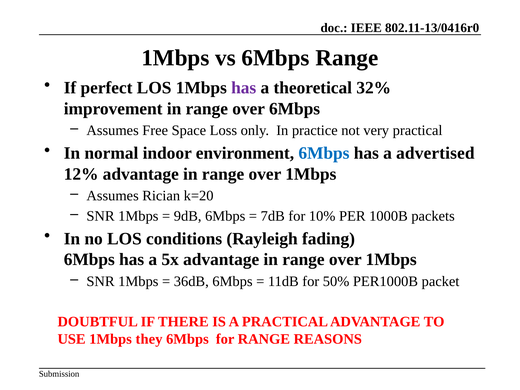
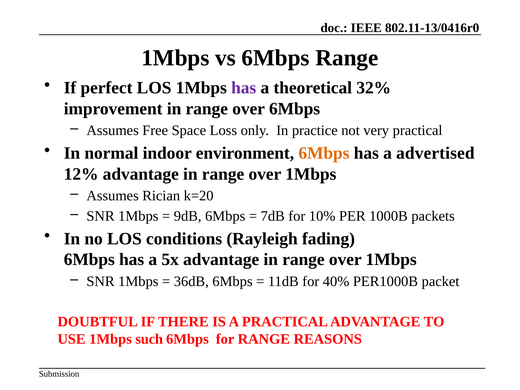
6Mbps colour: blue -> orange (324, 153)
50%: 50% -> 40% (336, 281)
they: they -> such (149, 339)
